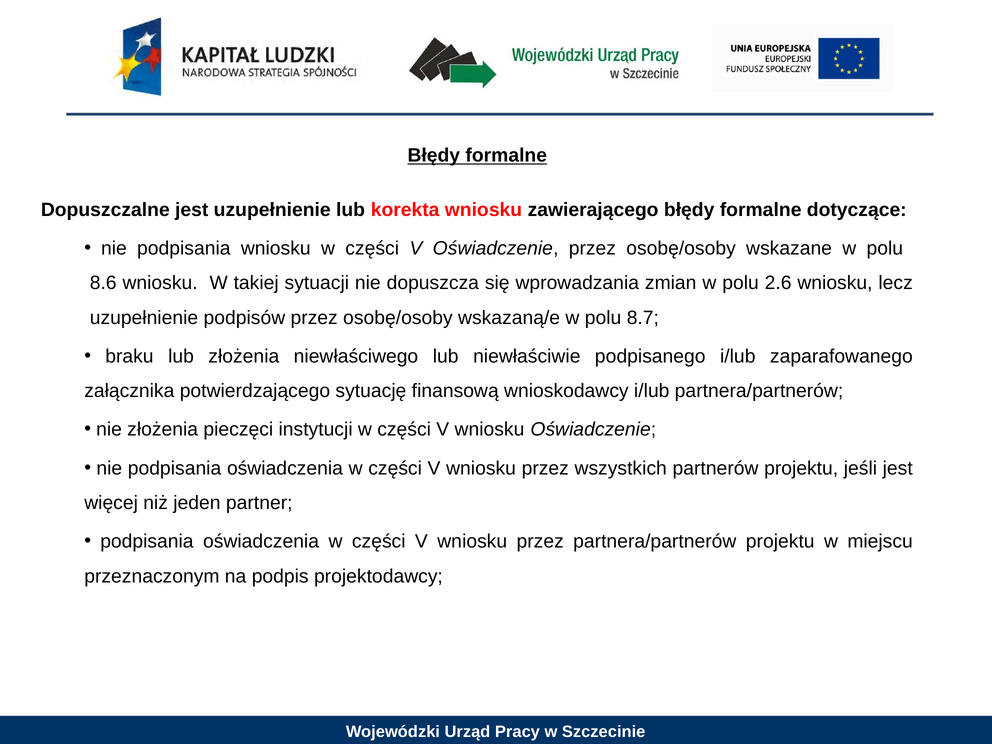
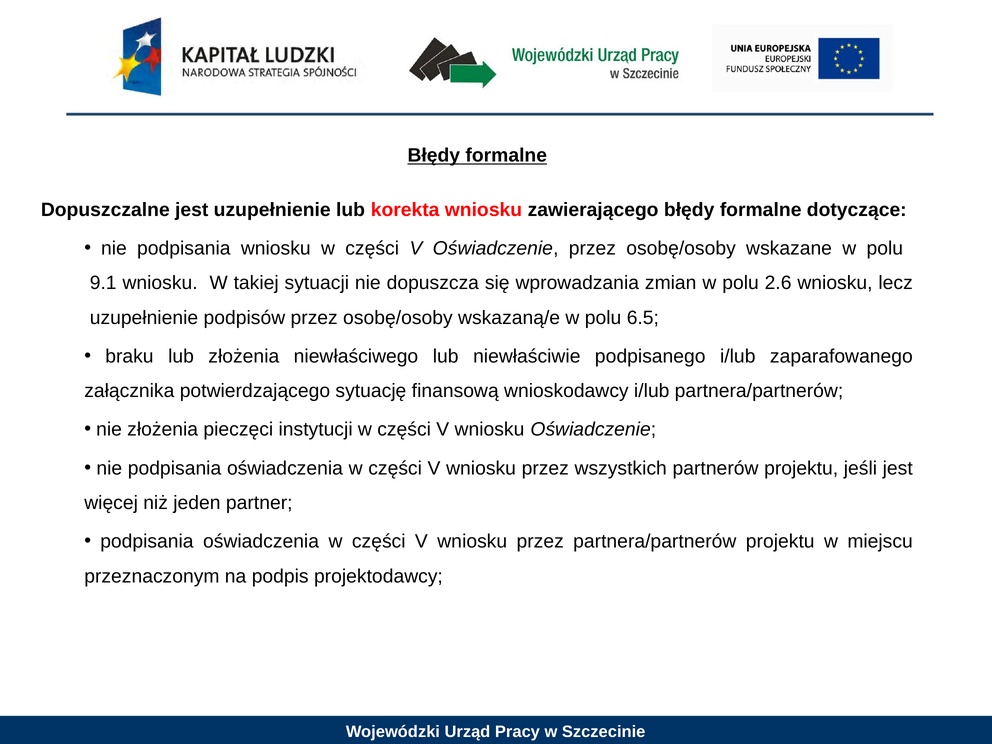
8.6: 8.6 -> 9.1 (103, 283)
8.7: 8.7 -> 6.5 (643, 318)
